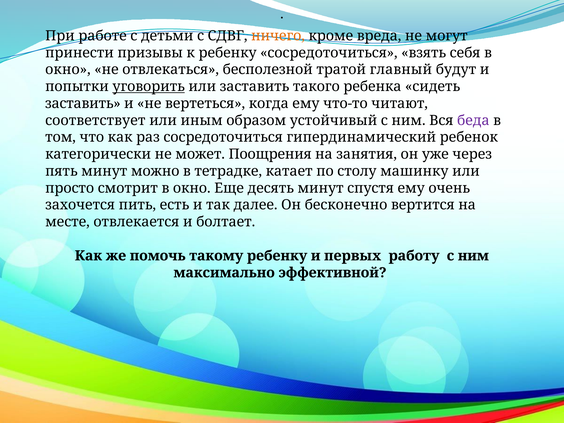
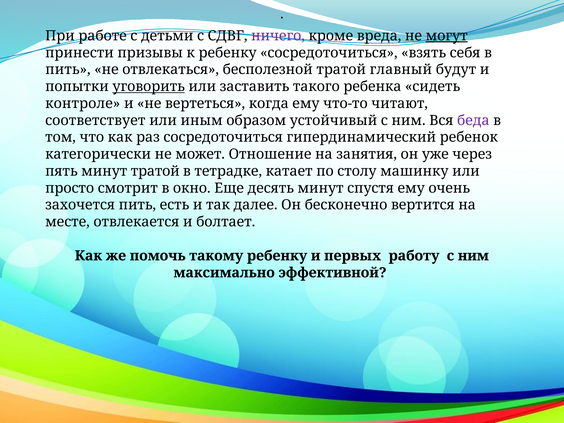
ничего colour: orange -> purple (278, 36)
могут underline: none -> present (447, 36)
окно: окно -> пить (68, 70)
заставить: заставить -> контроле (83, 103)
Поощрения: Поощрения -> Отношение (270, 154)
минут можно: можно -> тратой (155, 171)
